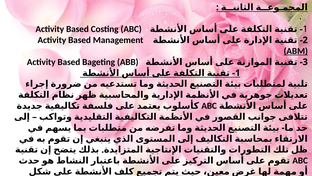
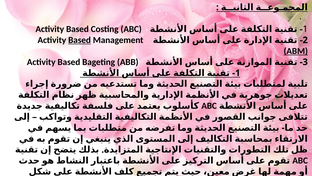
Based underline: none -> present (80, 40)
